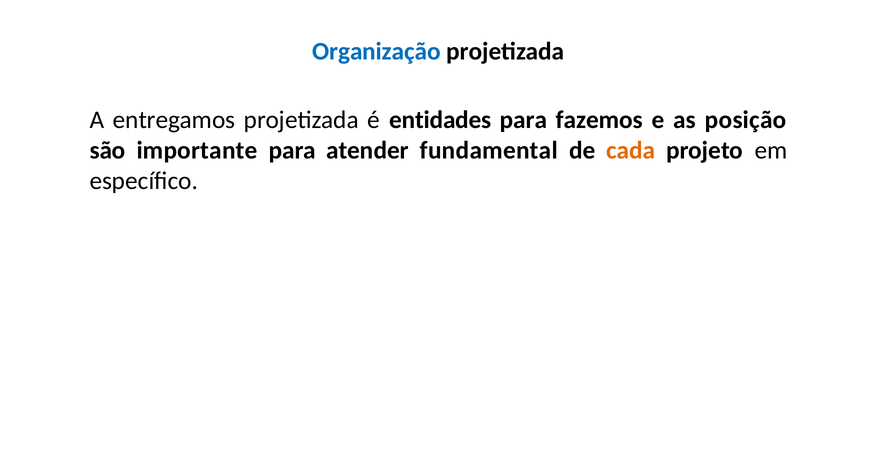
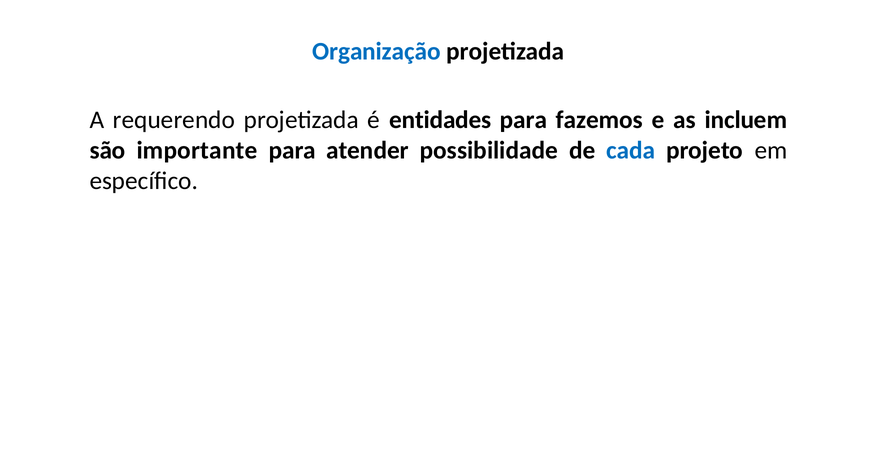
entregamos: entregamos -> requerendo (174, 120)
posição: posição -> incluem (746, 120)
fundamental: fundamental -> possibilidade (489, 151)
cada colour: orange -> blue (631, 151)
